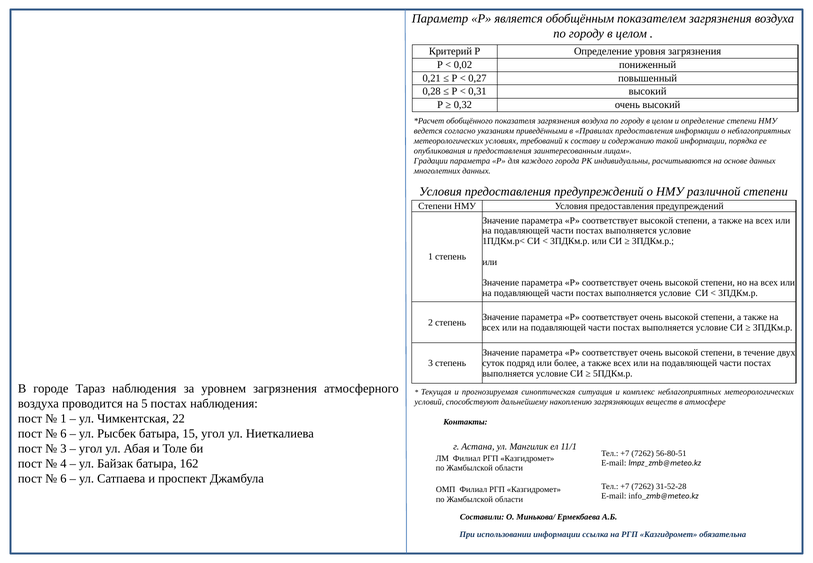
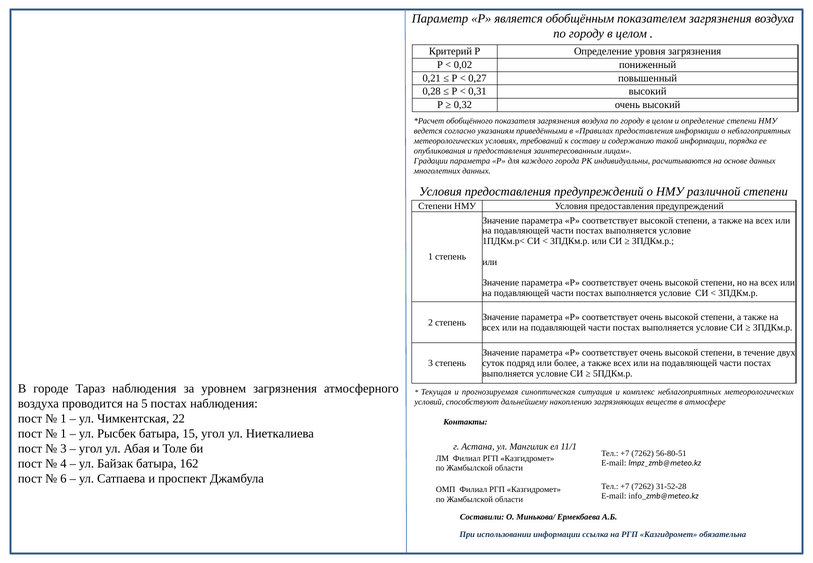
6: 6 -> 1 (63, 434)
